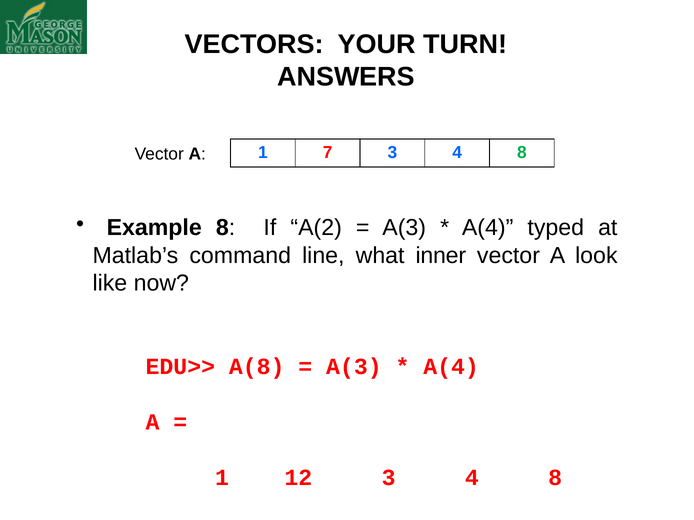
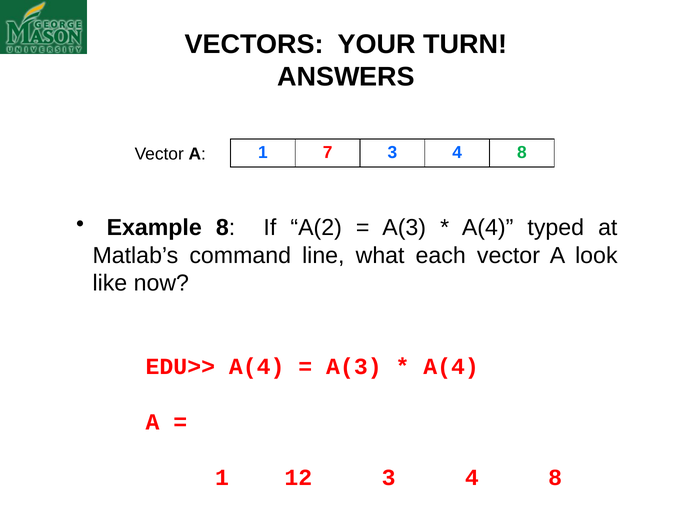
inner: inner -> each (441, 256)
EDU>> A(8: A(8 -> A(4 (257, 367)
